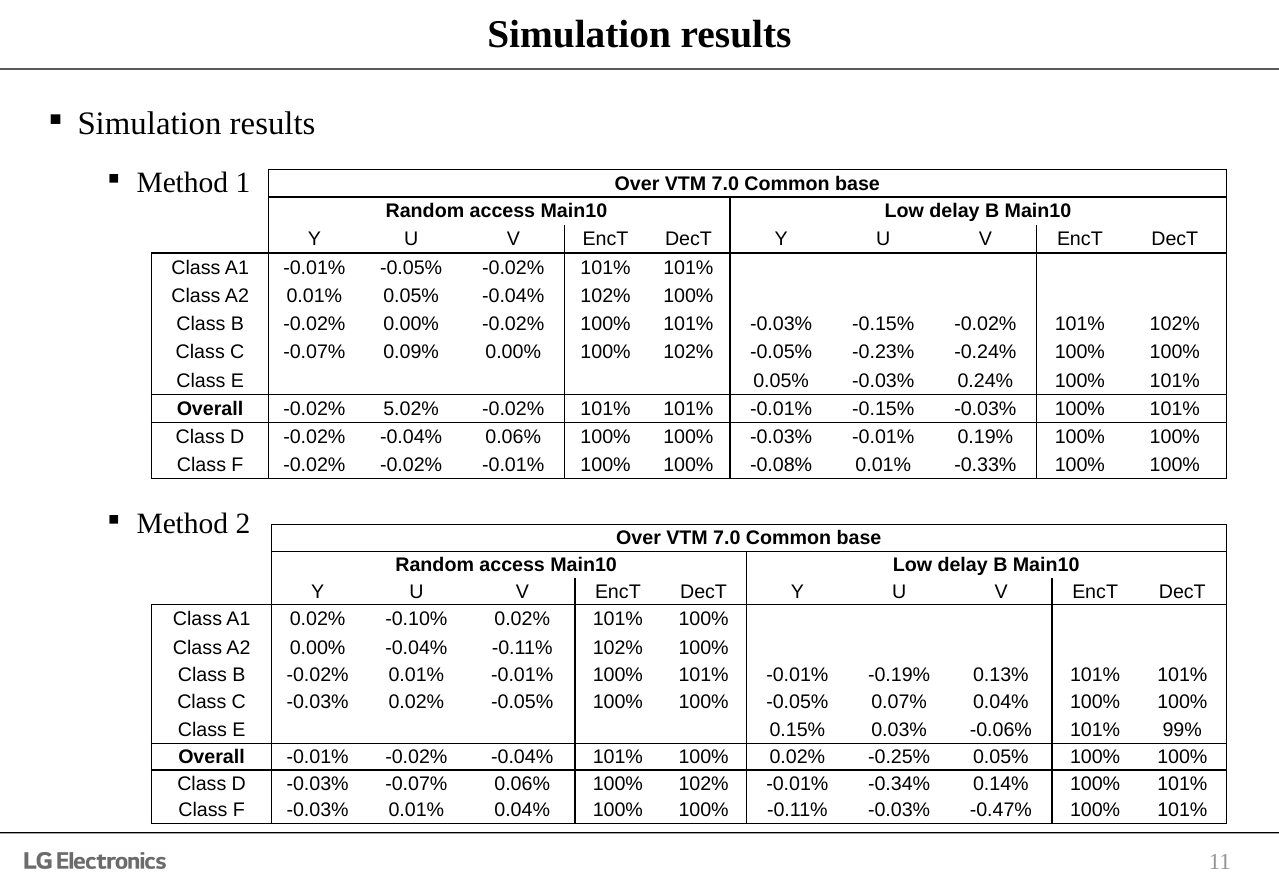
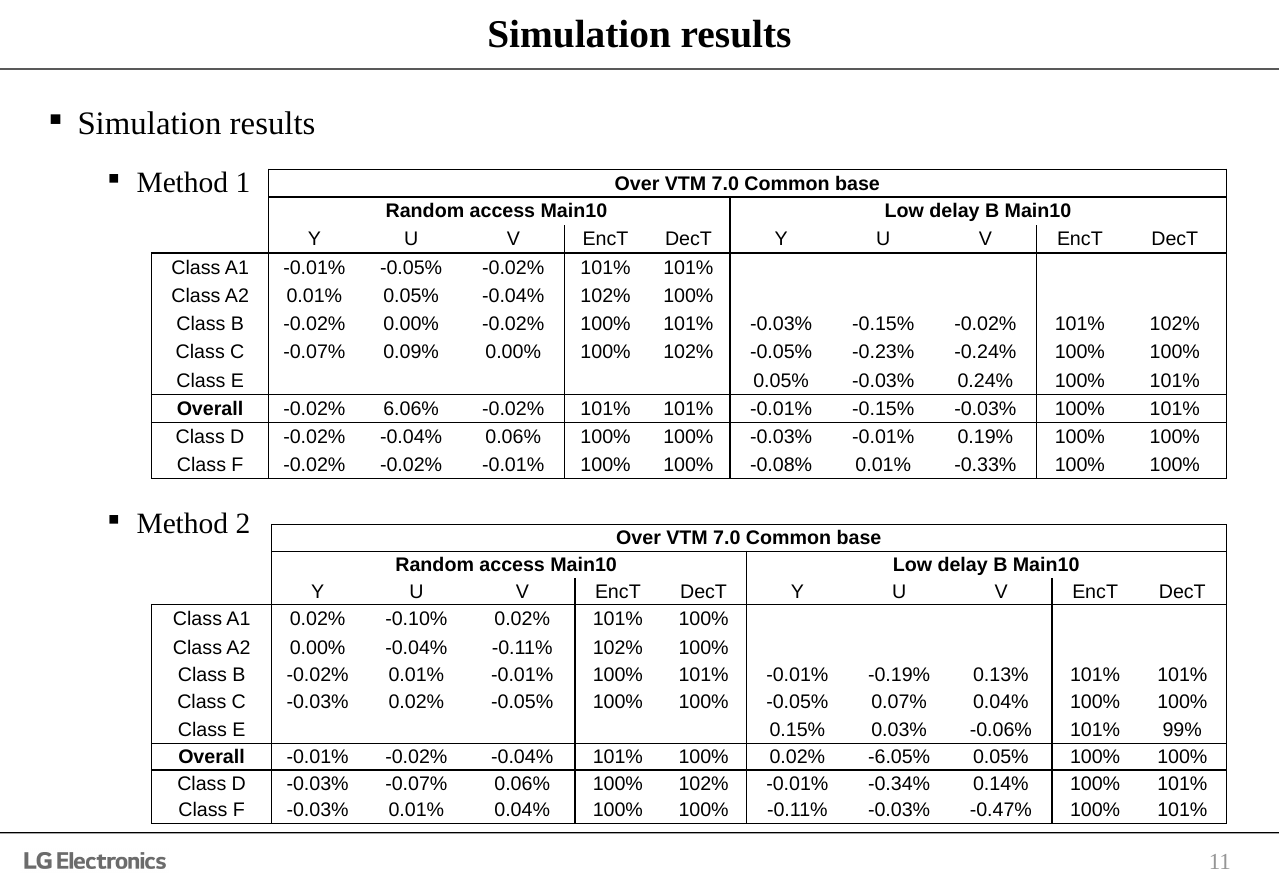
5.02%: 5.02% -> 6.06% (411, 409)
-0.25%: -0.25% -> -6.05% (899, 758)
